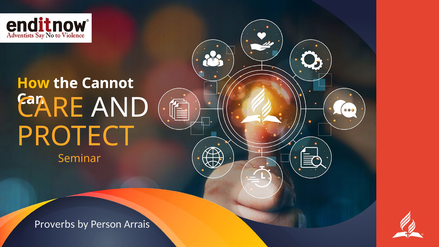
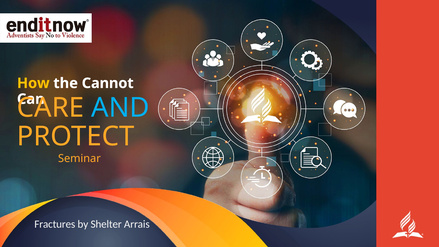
AND colour: white -> light blue (120, 108)
Proverbs: Proverbs -> Fractures (55, 224)
Person: Person -> Shelter (106, 224)
